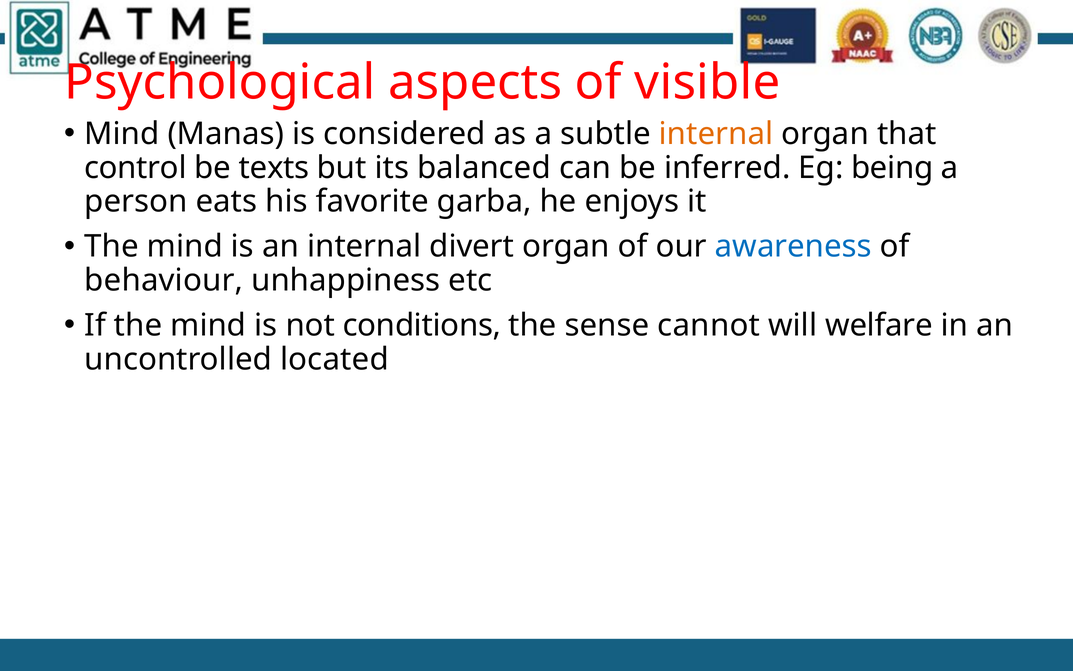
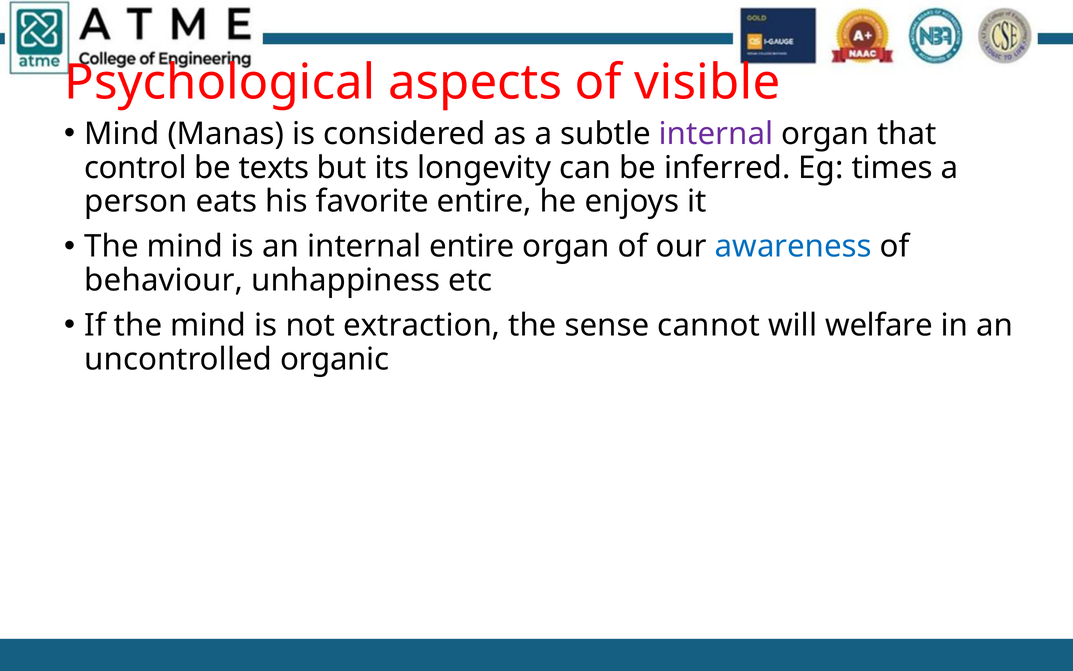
internal colour: orange -> purple (716, 134)
balanced: balanced -> longevity (484, 168)
being: being -> times (892, 168)
favorite garba: garba -> entire (484, 201)
internal divert: divert -> entire (472, 246)
conditions: conditions -> extraction (422, 325)
located: located -> organic (335, 359)
